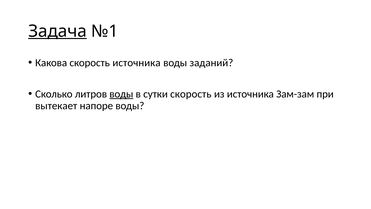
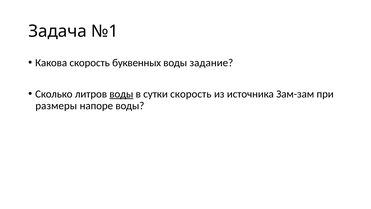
Задача underline: present -> none (58, 31)
скорость источника: источника -> буквенных (137, 63)
заданий: заданий -> задание (211, 63)
вытекает: вытекает -> размеры (56, 106)
